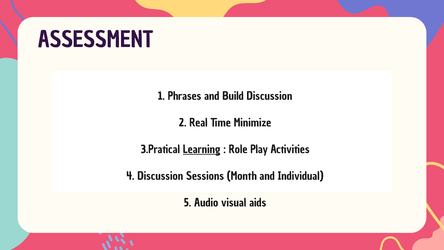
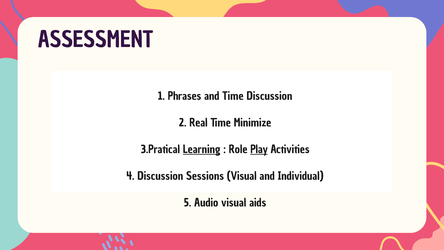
and Build: Build -> Time (233, 96)
Play underline: none -> present (259, 149)
Sessions Month: Month -> Visual (242, 176)
